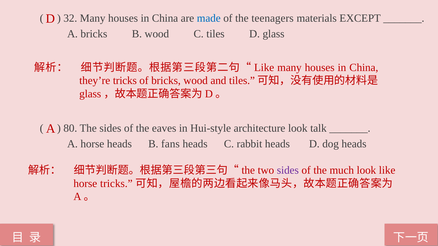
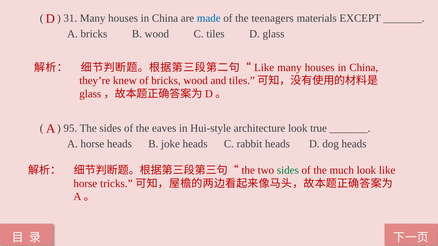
32: 32 -> 31 (70, 18)
they’re tricks: tricks -> knew (125, 81)
80: 80 -> 95 (70, 128)
talk: talk -> true (319, 128)
fans: fans -> joke (170, 144)
sides colour: purple -> green (288, 171)
